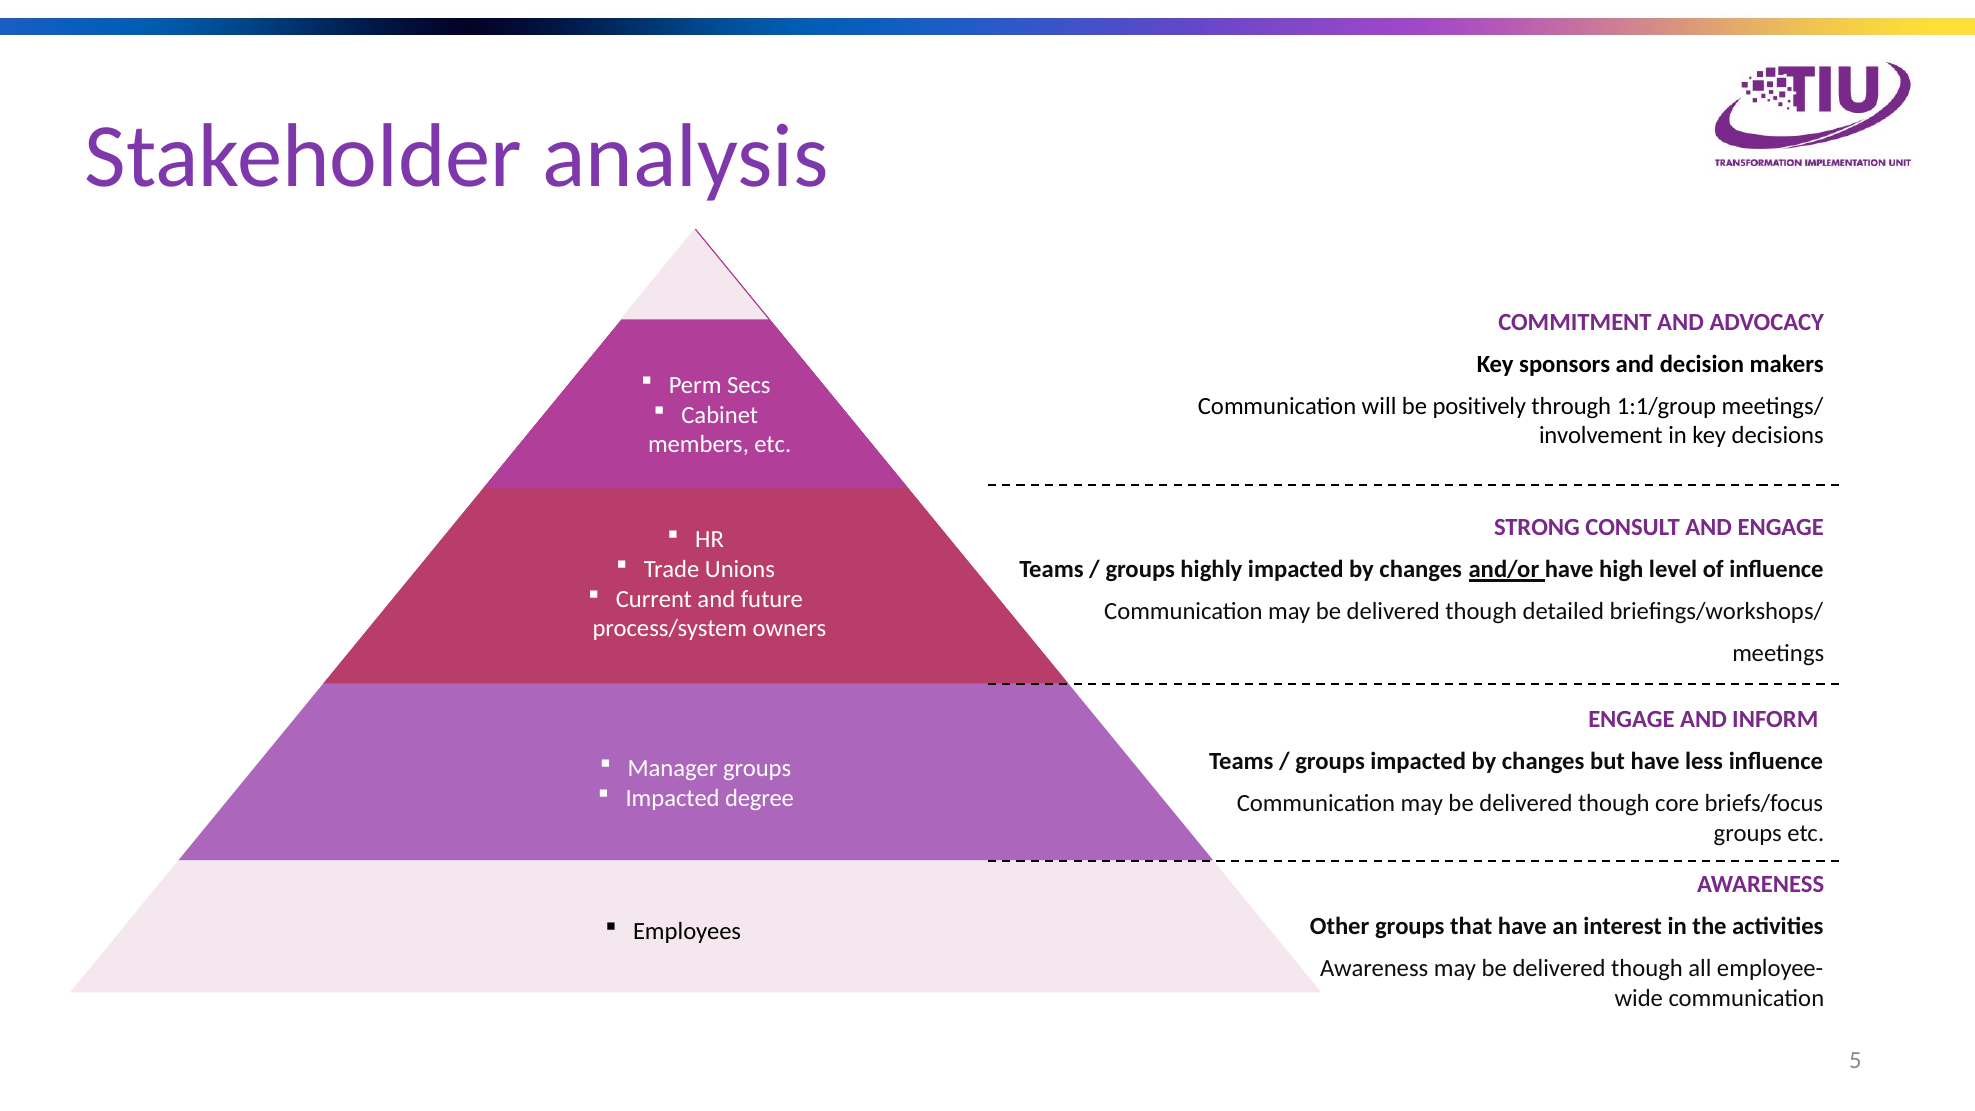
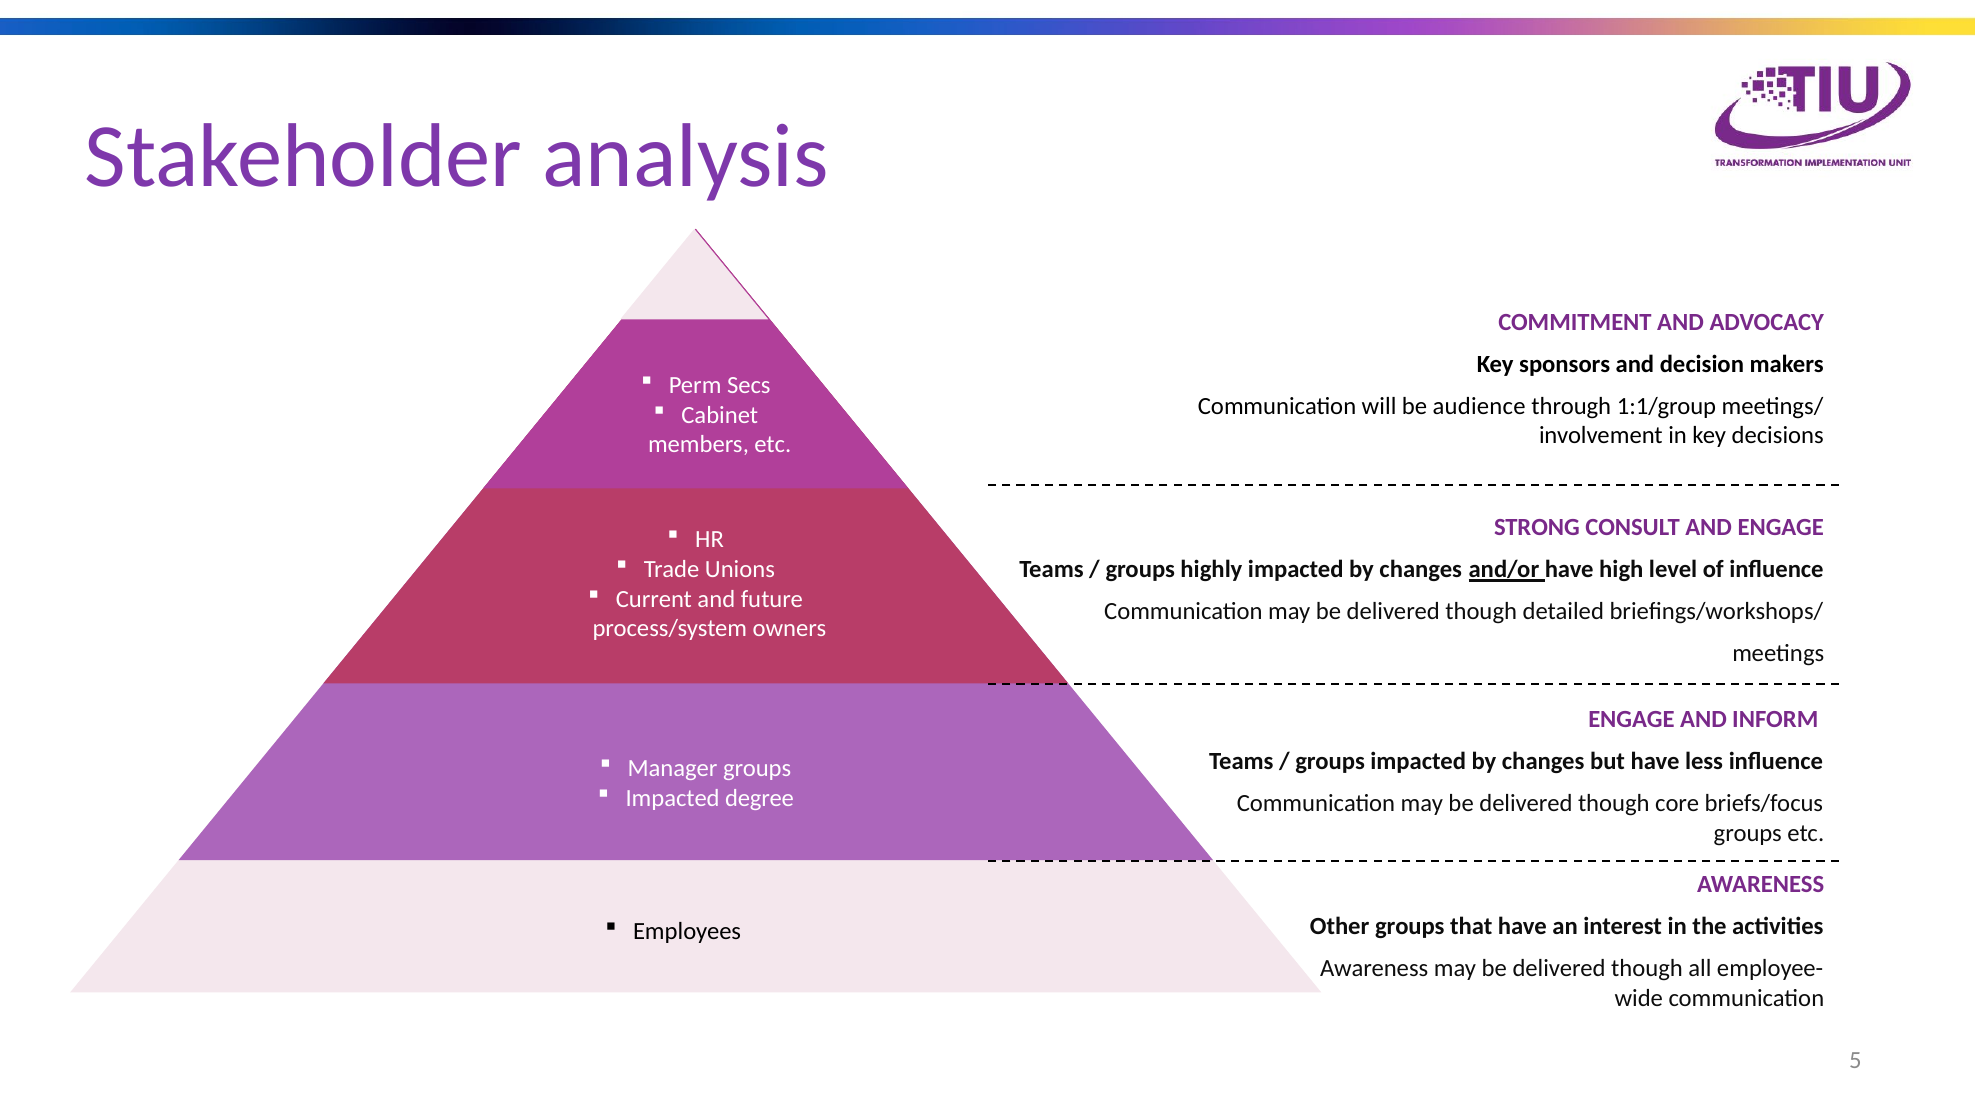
positively: positively -> audience (1479, 406)
